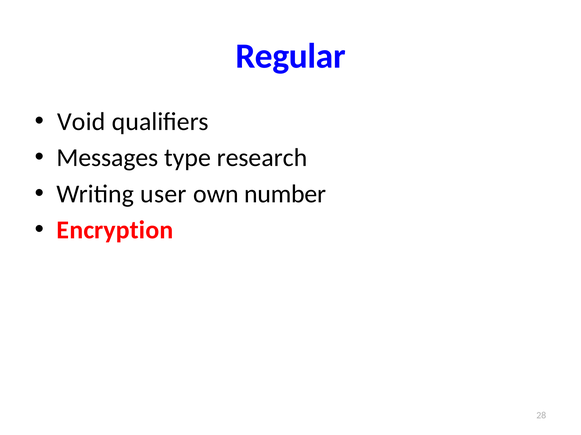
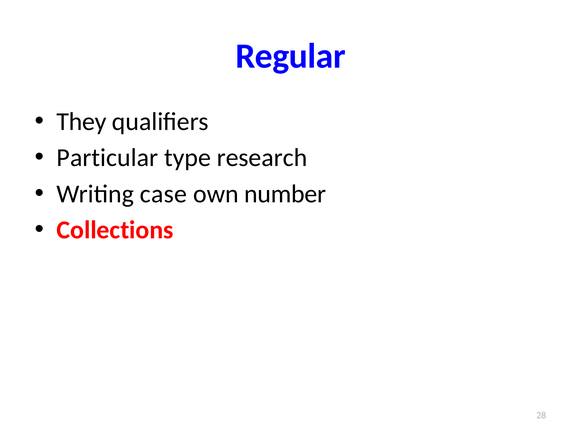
Void: Void -> They (82, 122)
Messages: Messages -> Particular (107, 158)
user: user -> case (163, 194)
Encryption: Encryption -> Collections (115, 230)
